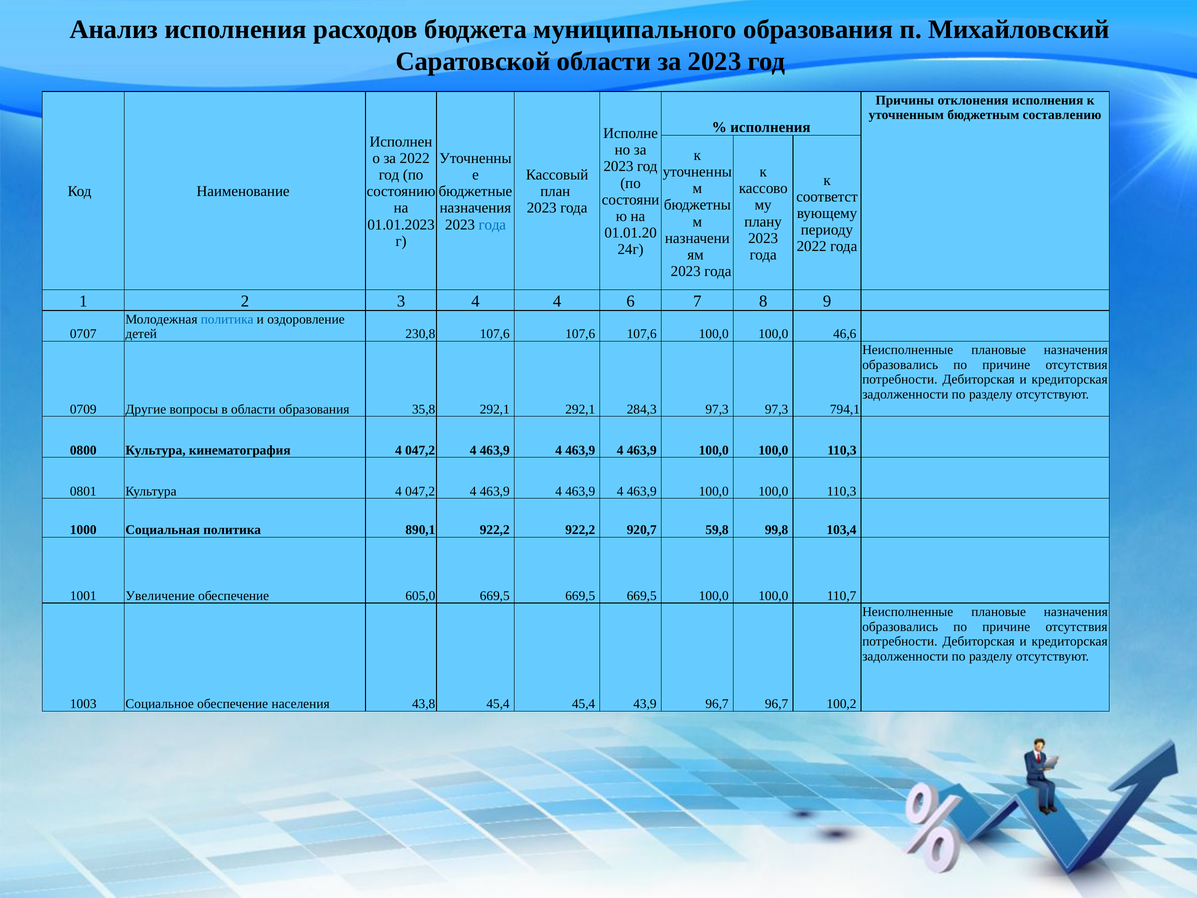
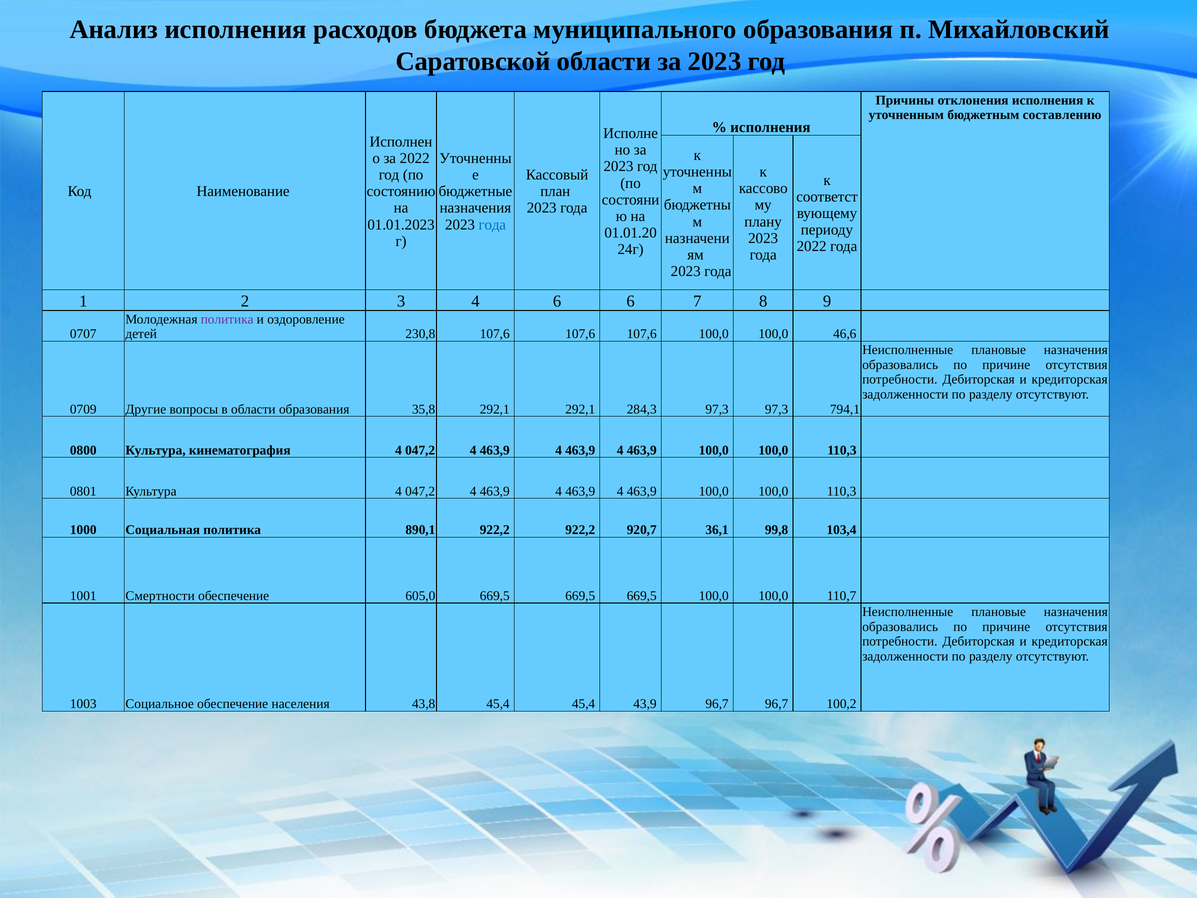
4 4: 4 -> 6 (557, 301)
политика colour: blue -> purple (227, 319)
59,8: 59,8 -> 36,1 (717, 530)
Увеличение: Увеличение -> Смертности (160, 596)
